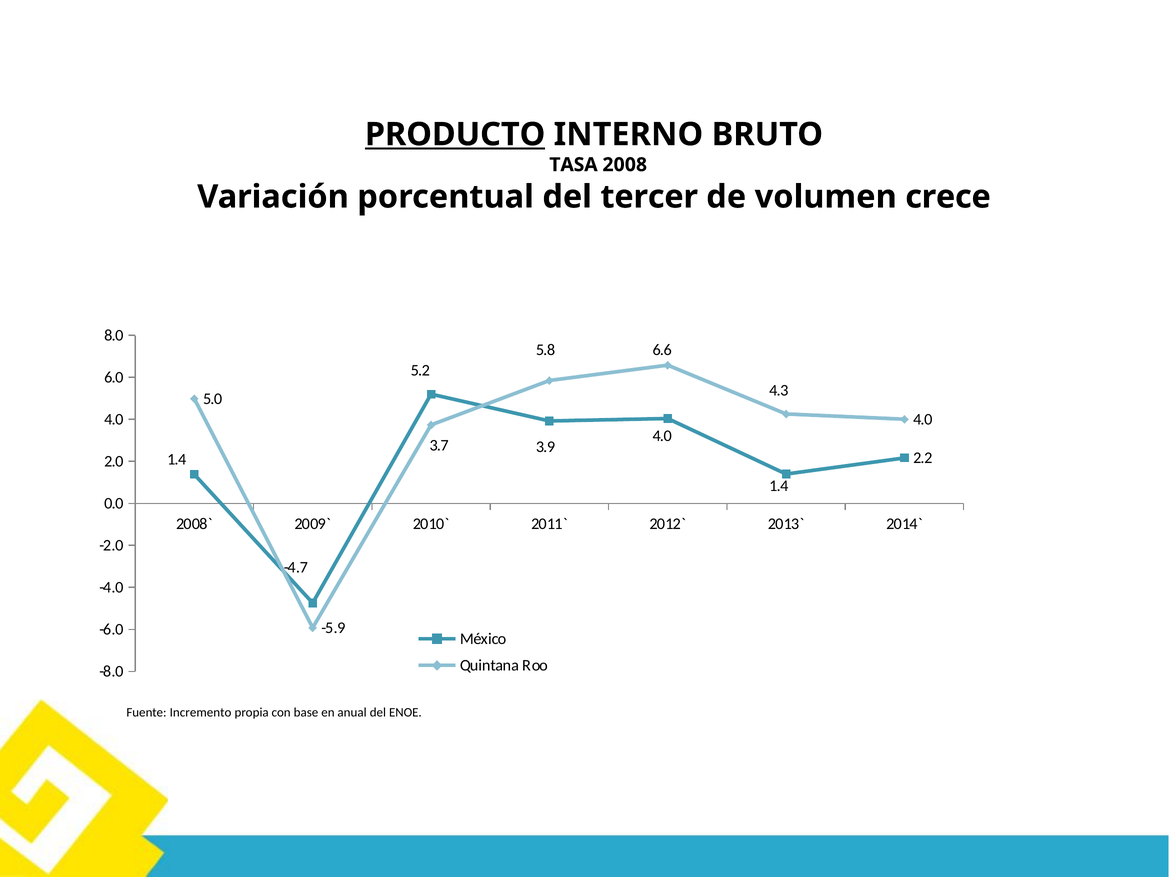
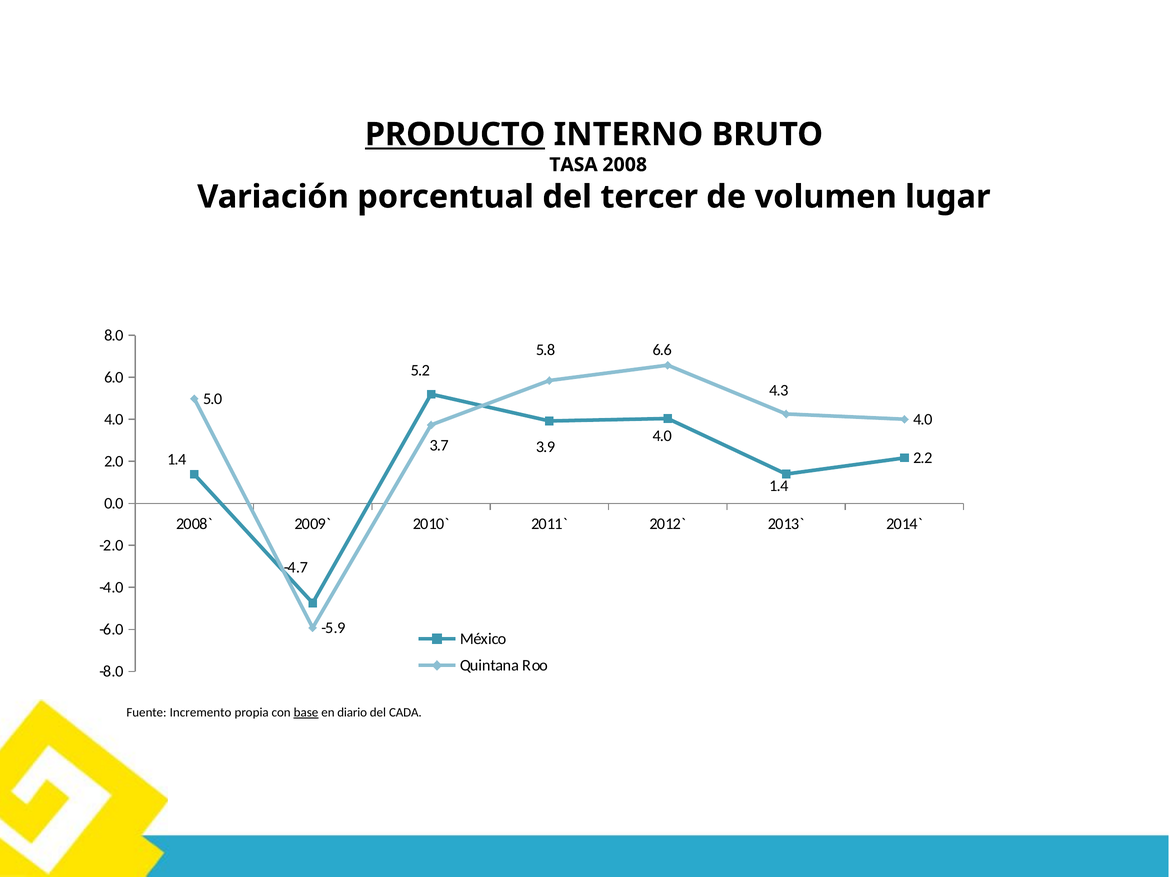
crece: crece -> lugar (948, 197)
base underline: none -> present (306, 712)
anual: anual -> diario (352, 712)
ENOE: ENOE -> CADA (405, 712)
